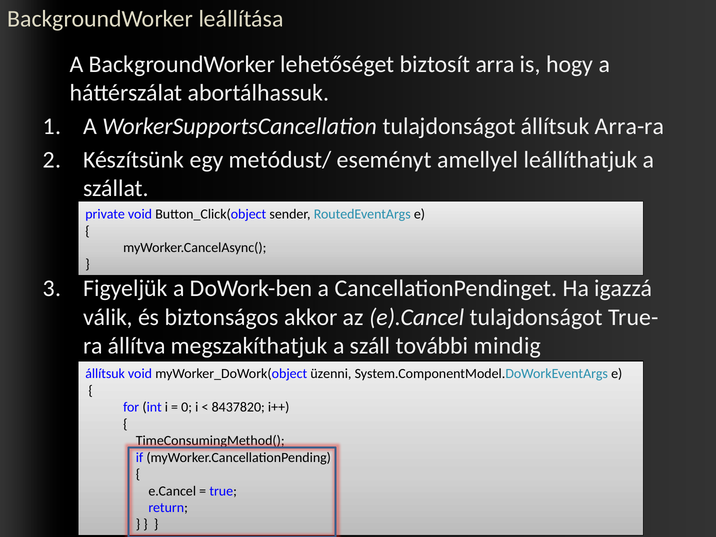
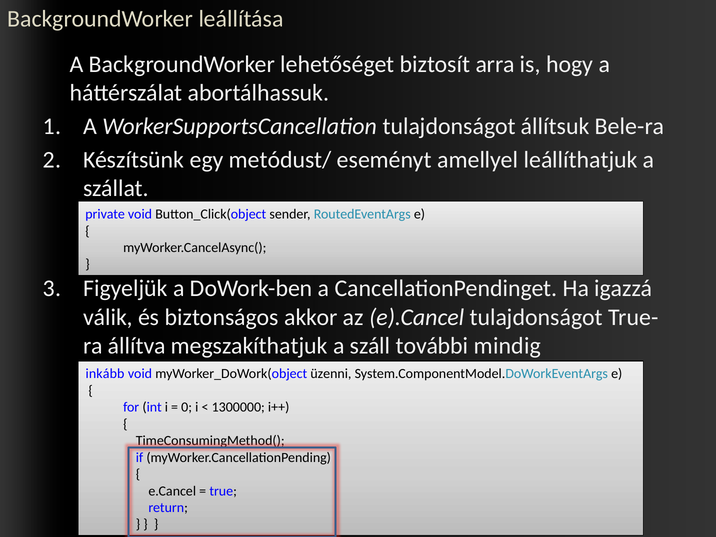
Arra-ra: Arra-ra -> Bele-ra (630, 126)
állítsuk: állítsuk -> inkább (105, 374)
8437820: 8437820 -> 1300000 (238, 407)
